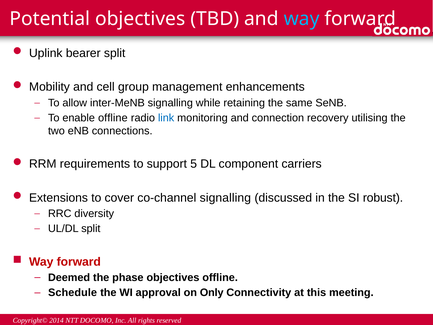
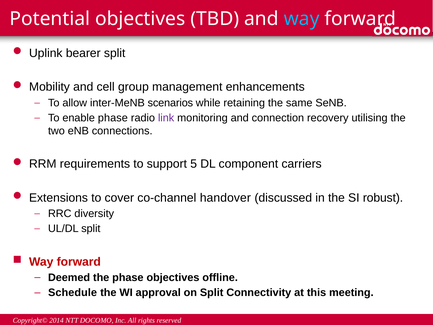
inter-MeNB signalling: signalling -> scenarios (170, 103)
enable offline: offline -> phase (113, 118)
link colour: blue -> purple (166, 118)
co-channel signalling: signalling -> handover (225, 198)
on Only: Only -> Split (212, 293)
